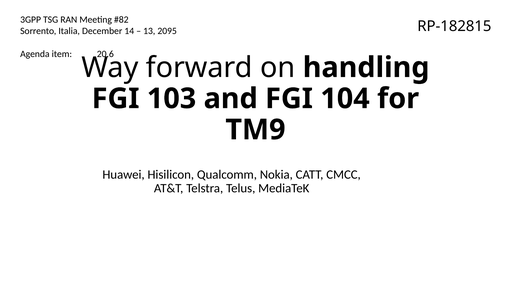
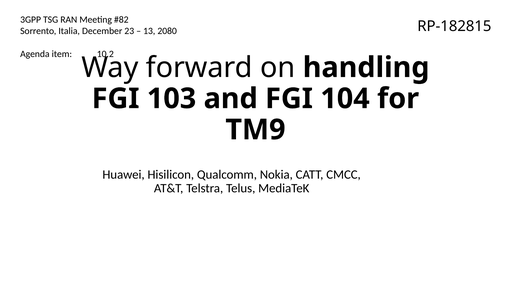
14: 14 -> 23 (129, 31)
2095: 2095 -> 2080 (167, 31)
20.6: 20.6 -> 10.2 (105, 54)
